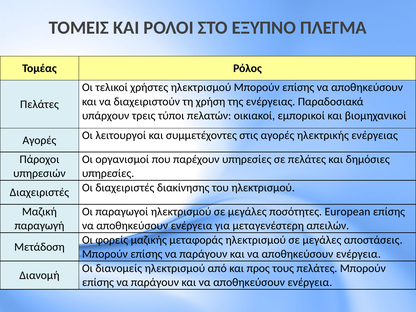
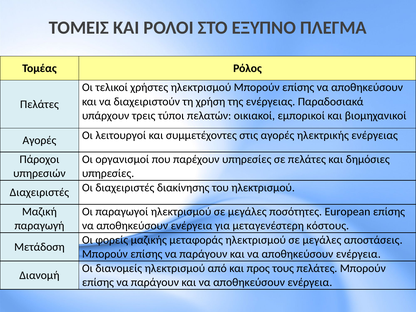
απειλών: απειλών -> κόστους (328, 226)
